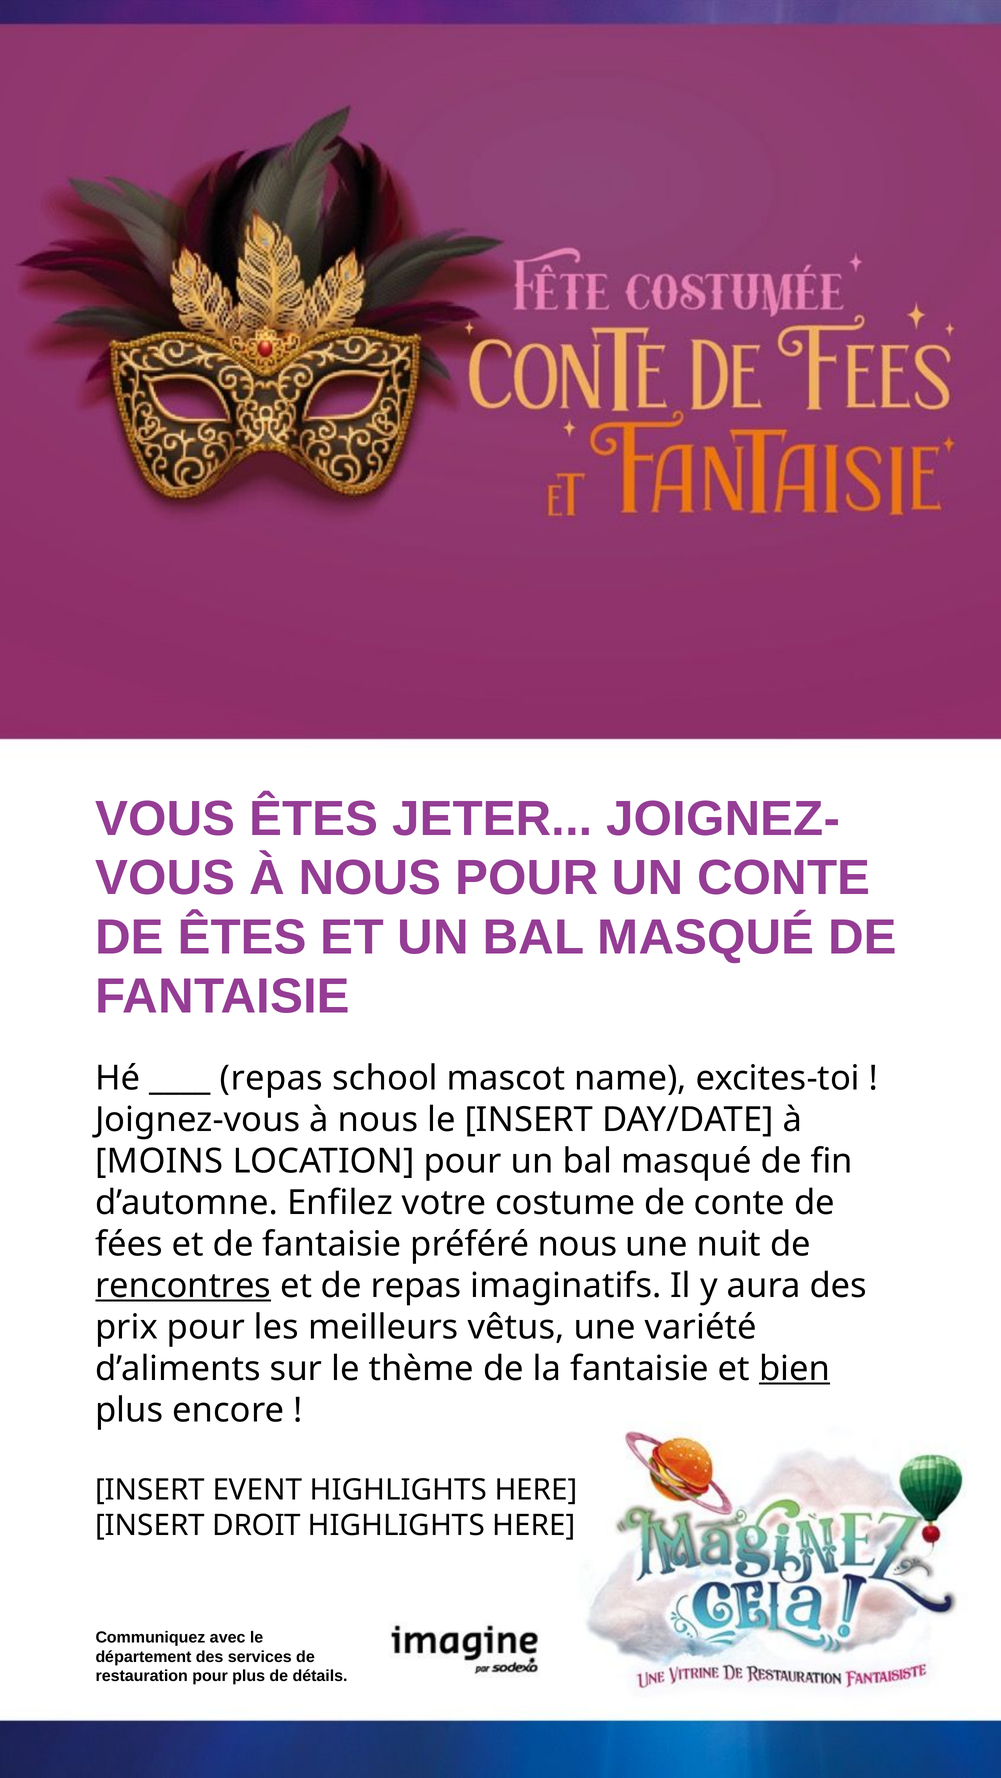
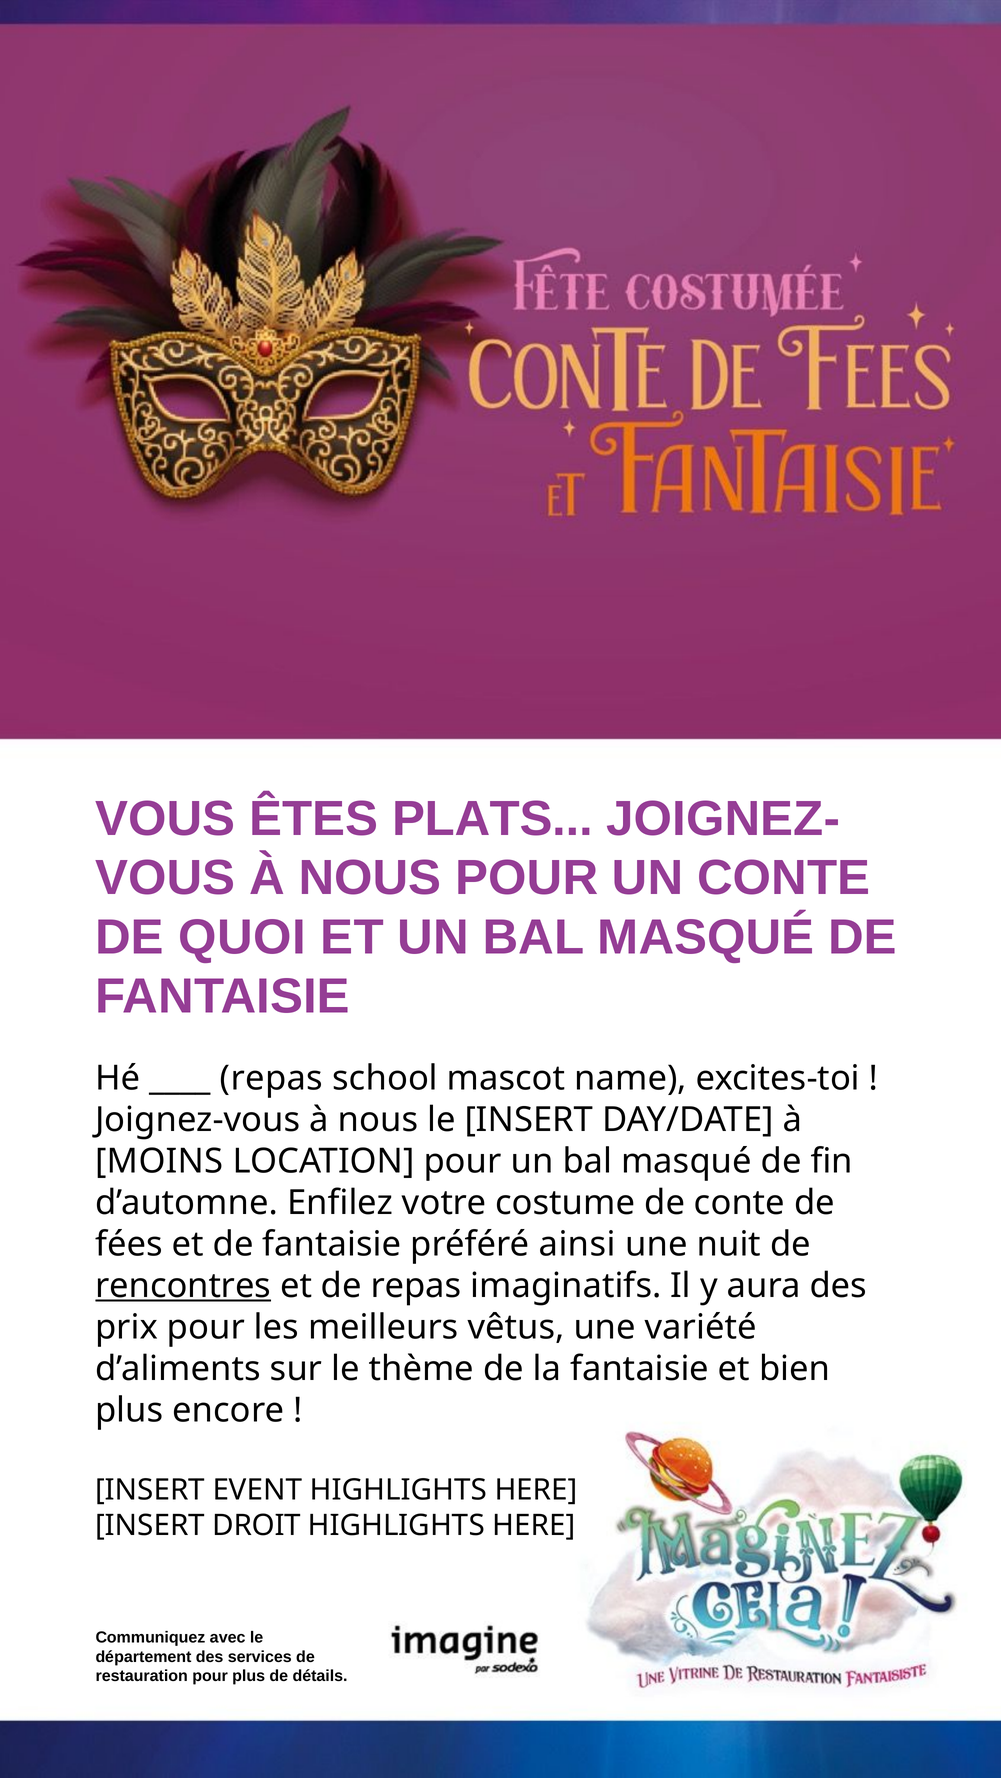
JETER: JETER -> PLATS (493, 819)
DE ÊTES: ÊTES -> QUOI (242, 937)
préféré nous: nous -> ainsi (577, 1244)
bien underline: present -> none (795, 1369)
